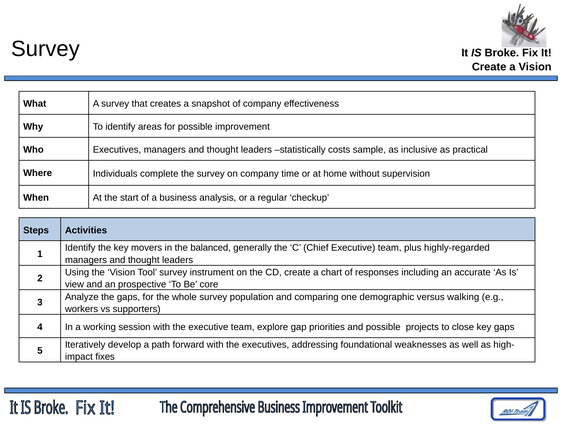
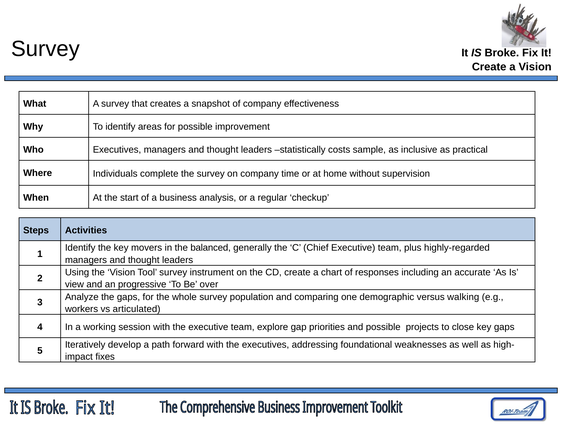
prospective: prospective -> progressive (142, 284)
core: core -> over (209, 284)
supporters: supporters -> articulated (137, 309)
